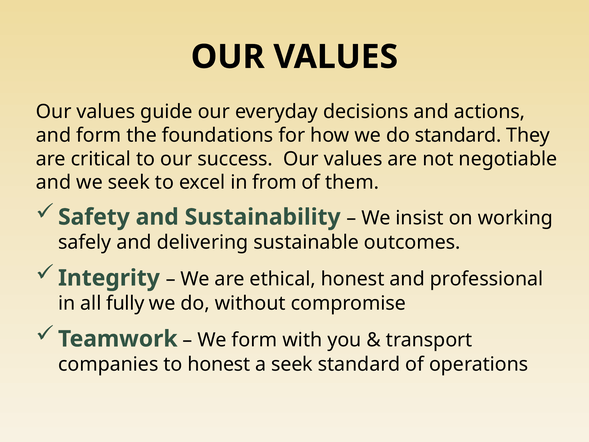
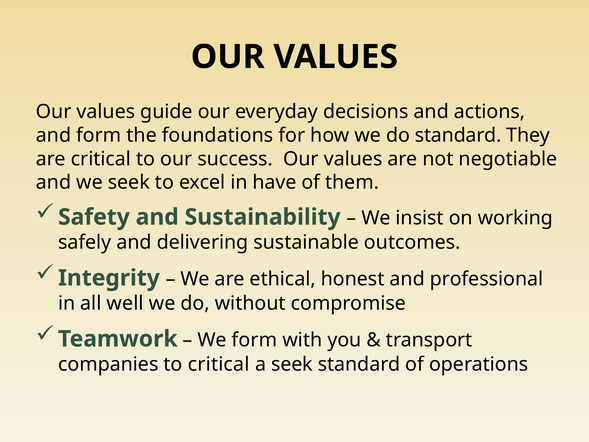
from: from -> have (275, 182)
fully: fully -> well (125, 303)
to honest: honest -> critical (219, 364)
